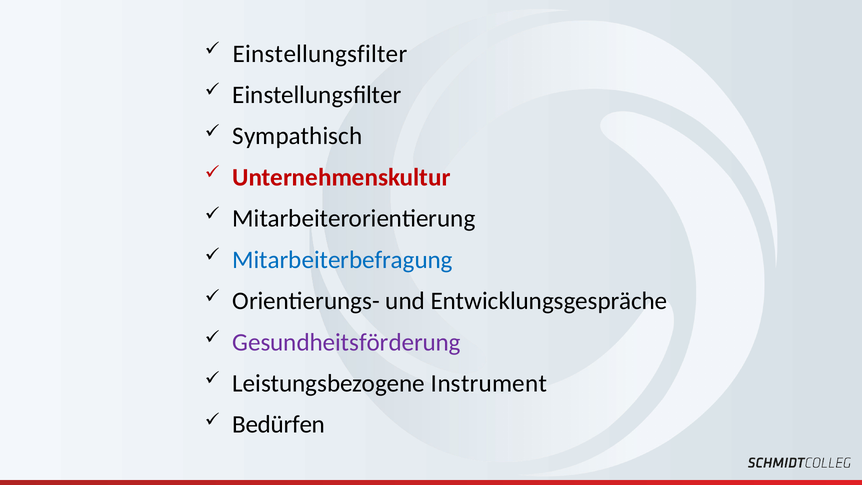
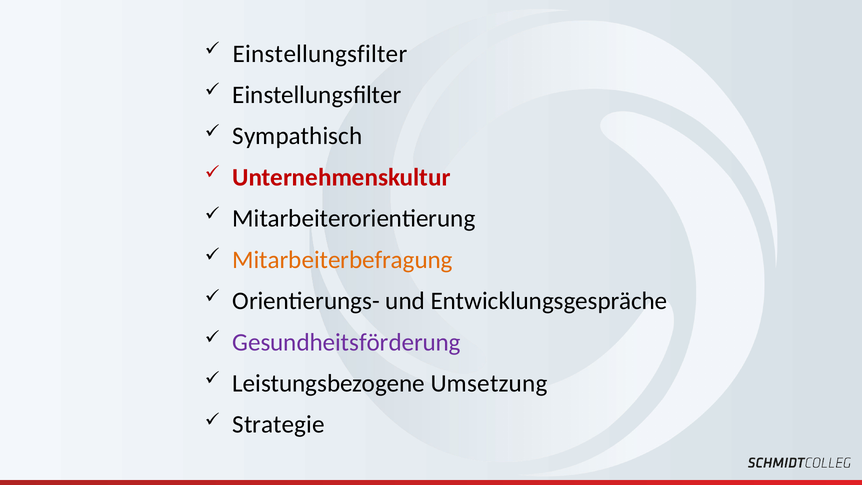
Mitarbeiterbefragung colour: blue -> orange (343, 260)
Instrument: Instrument -> Umsetzung (489, 383)
Bedürfen: Bedürfen -> Strategie (279, 425)
